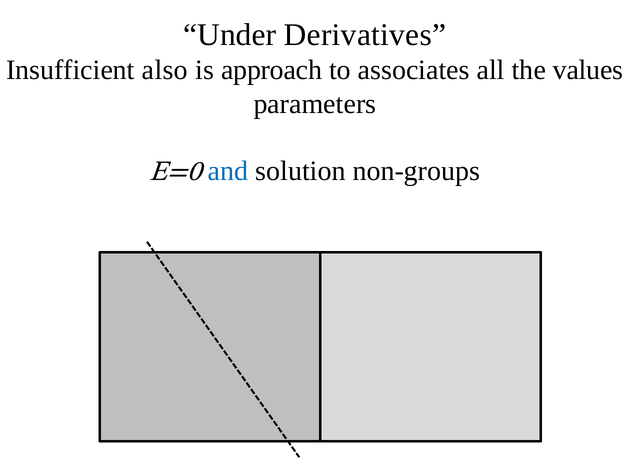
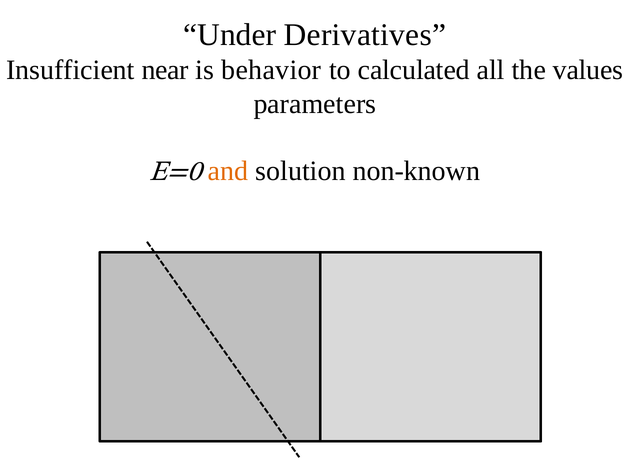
also: also -> near (165, 70)
approach: approach -> behavior (271, 70)
associates: associates -> calculated (414, 70)
and colour: blue -> orange (228, 171)
non-groups: non-groups -> non-known (416, 171)
